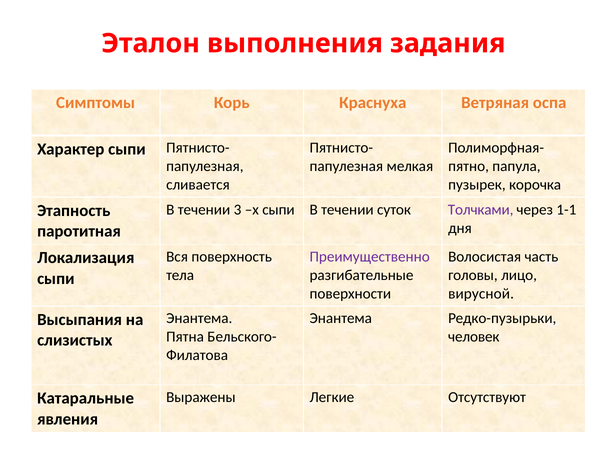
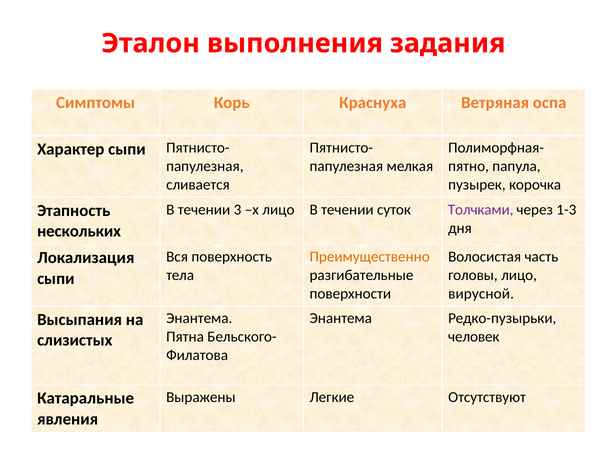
х сыпи: сыпи -> лицо (278, 210)
1-1: 1-1 -> 1-3 (566, 210)
паротитная: паротитная -> нескольких (79, 231)
Преимущественно colour: purple -> orange (370, 257)
